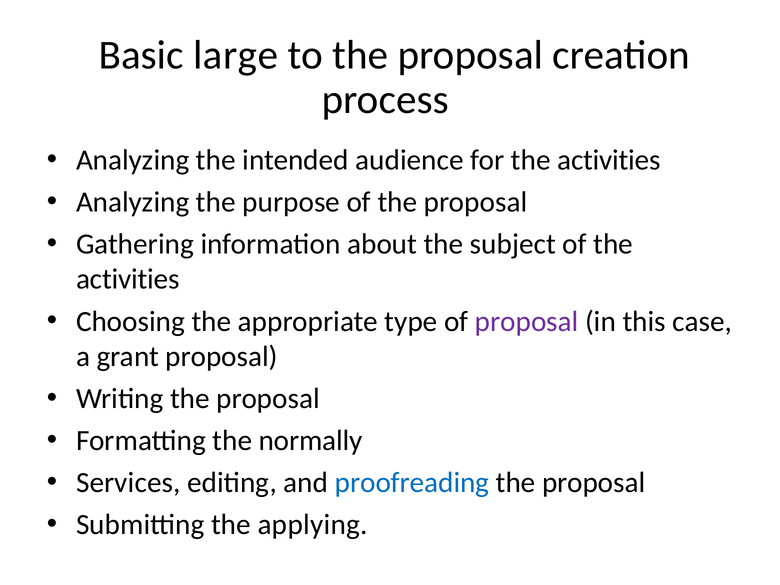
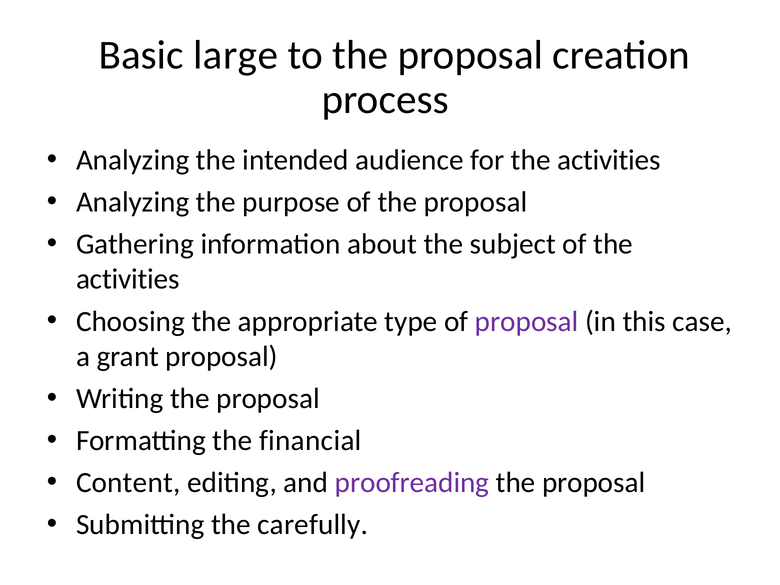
normally: normally -> financial (310, 441)
Services: Services -> Content (128, 483)
proofreading colour: blue -> purple (412, 483)
applying: applying -> carefully (313, 525)
